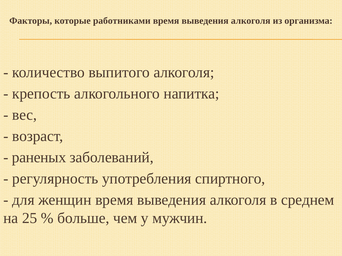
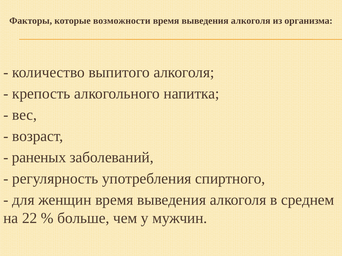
работниками: работниками -> возможности (122, 21)
25: 25 -> 22 (30, 219)
